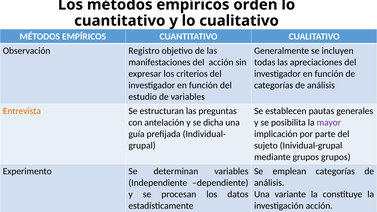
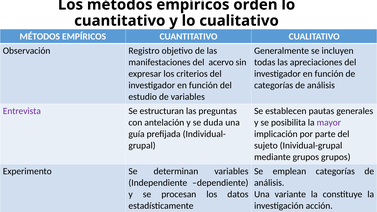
del acción: acción -> acervo (221, 62)
Entrevista colour: orange -> purple (22, 111)
dicha: dicha -> duda (213, 123)
